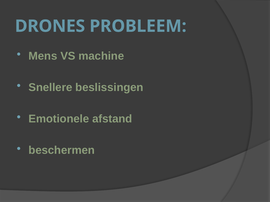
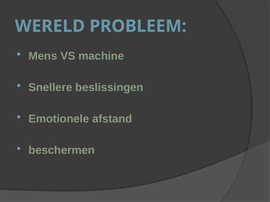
DRONES: DRONES -> WERELD (50, 26)
